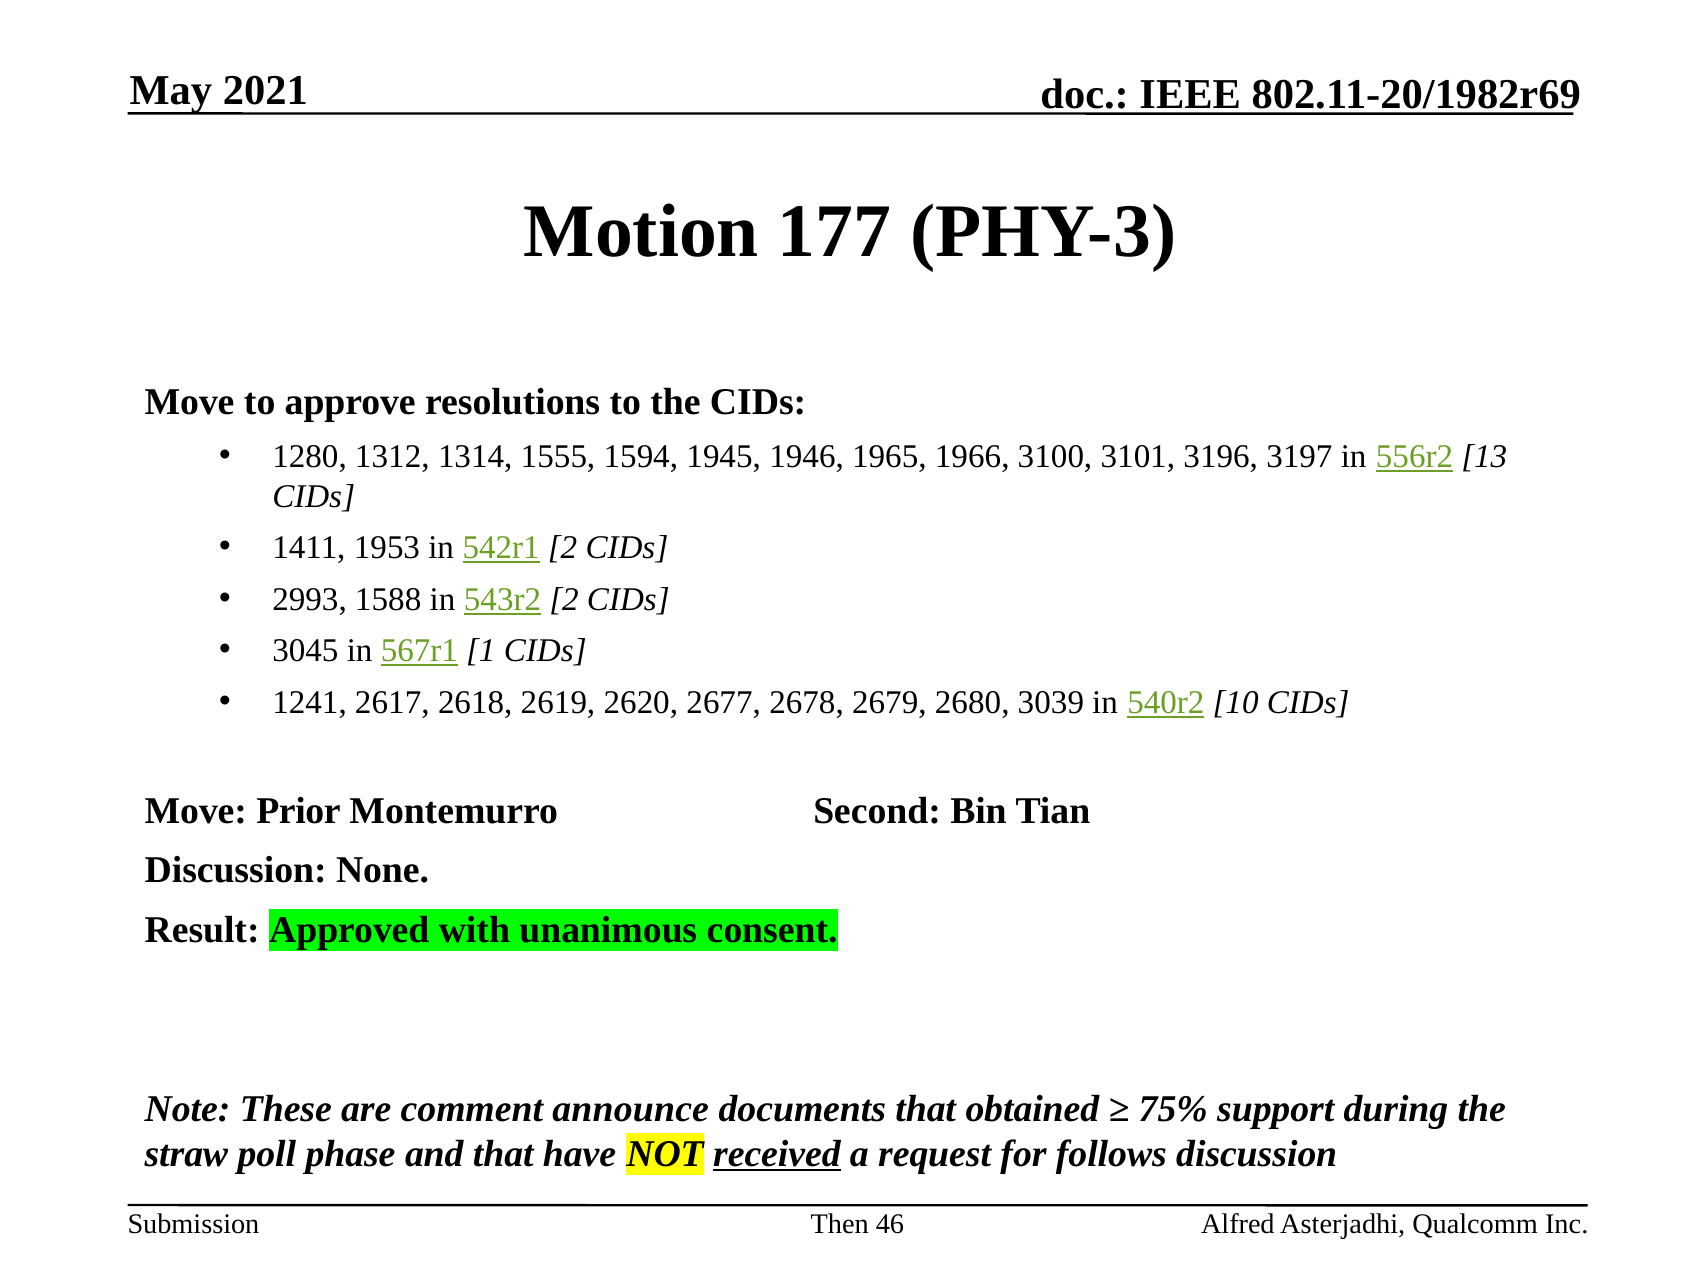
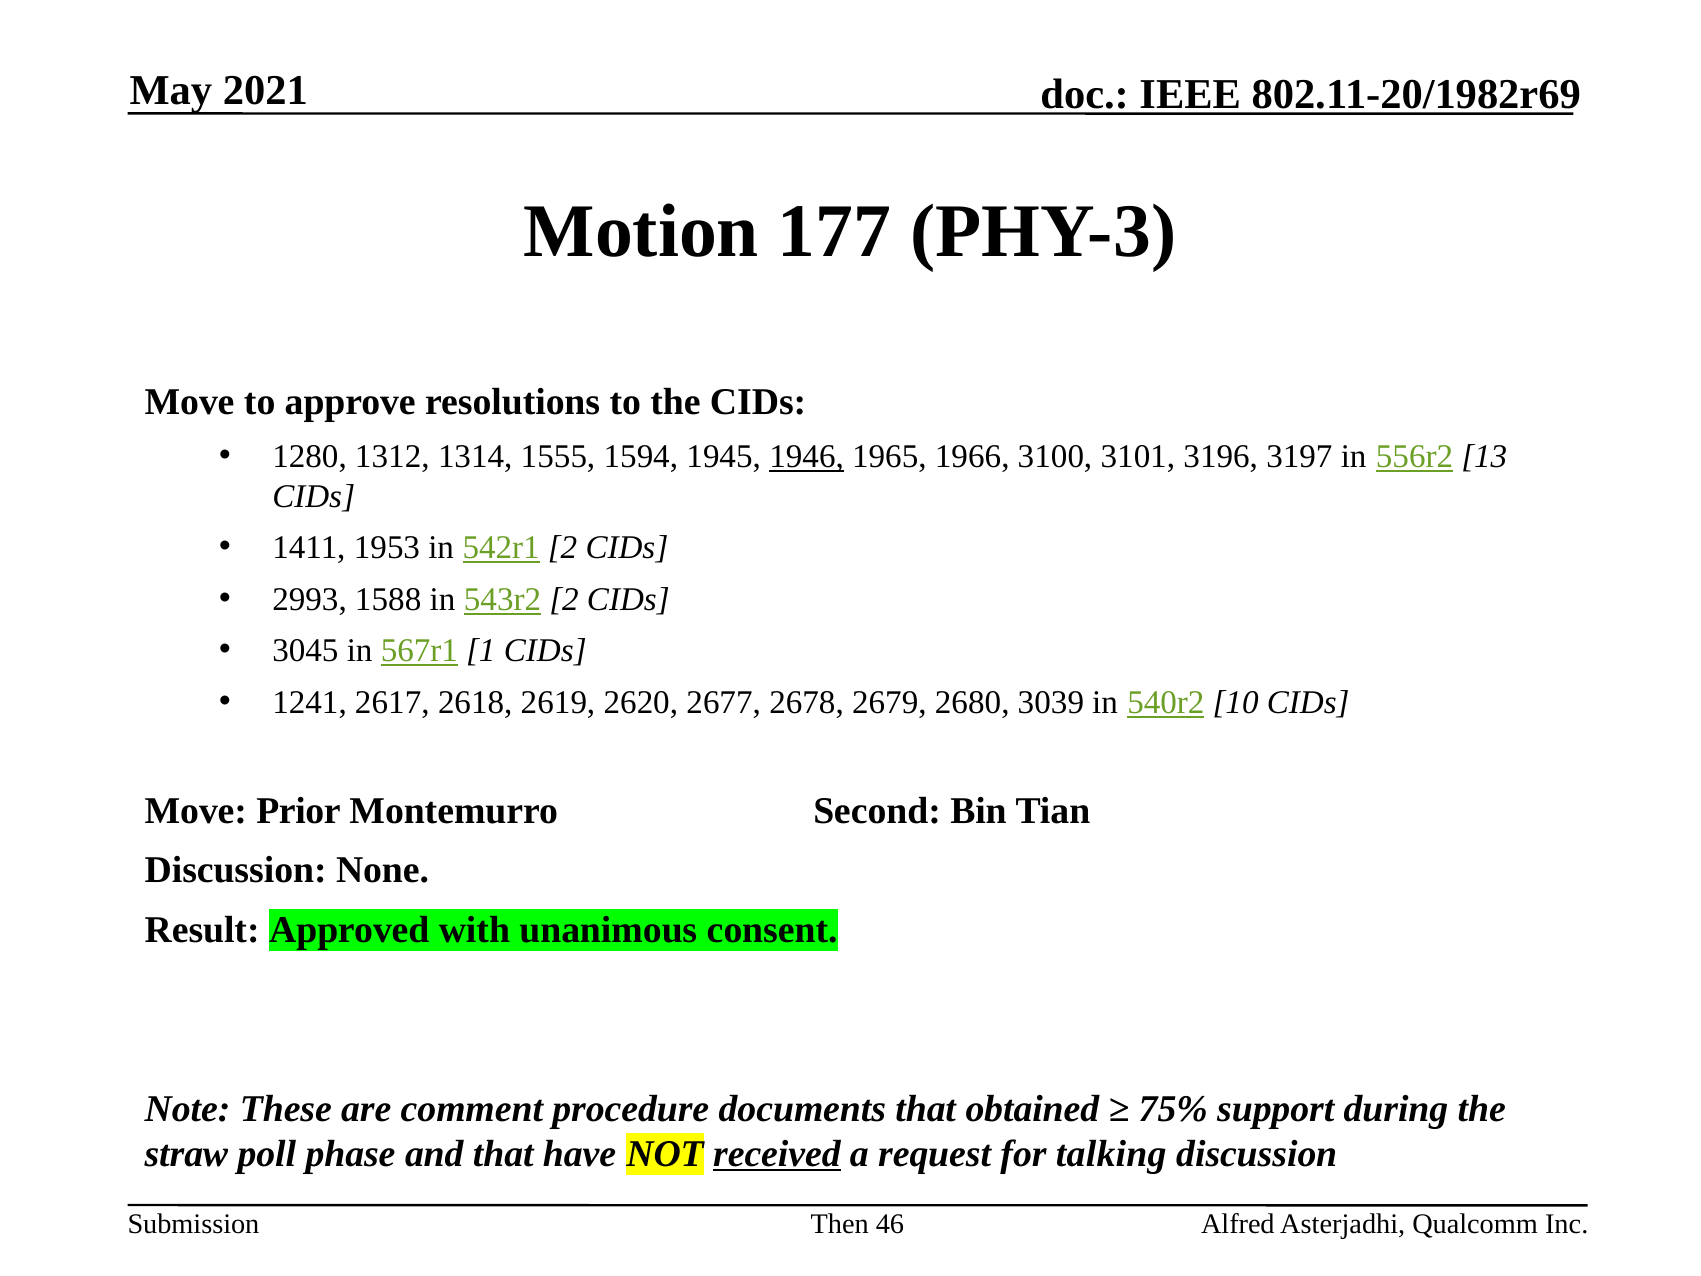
1946 underline: none -> present (807, 456)
announce: announce -> procedure (631, 1108)
follows: follows -> talking (1111, 1154)
